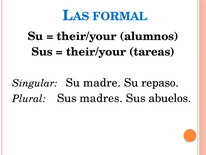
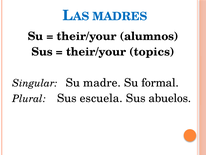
FORMAL: FORMAL -> MADRES (120, 16)
tareas: tareas -> topics (152, 52)
repaso: repaso -> formal (160, 83)
madres: madres -> escuela (101, 98)
